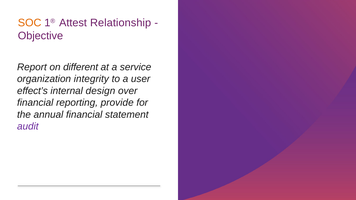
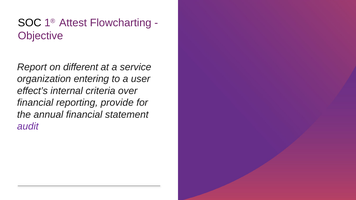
SOC colour: orange -> black (30, 23)
Relationship: Relationship -> Flowcharting (121, 23)
integrity: integrity -> entering (91, 79)
design: design -> criteria (101, 91)
